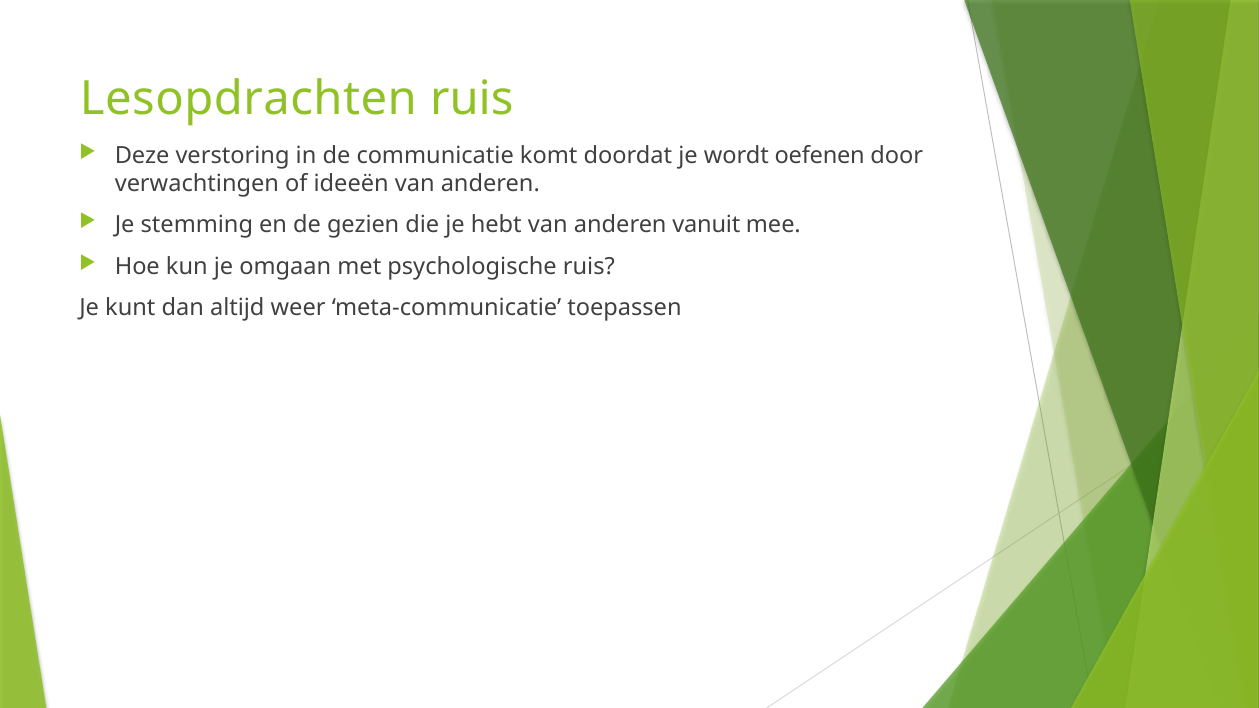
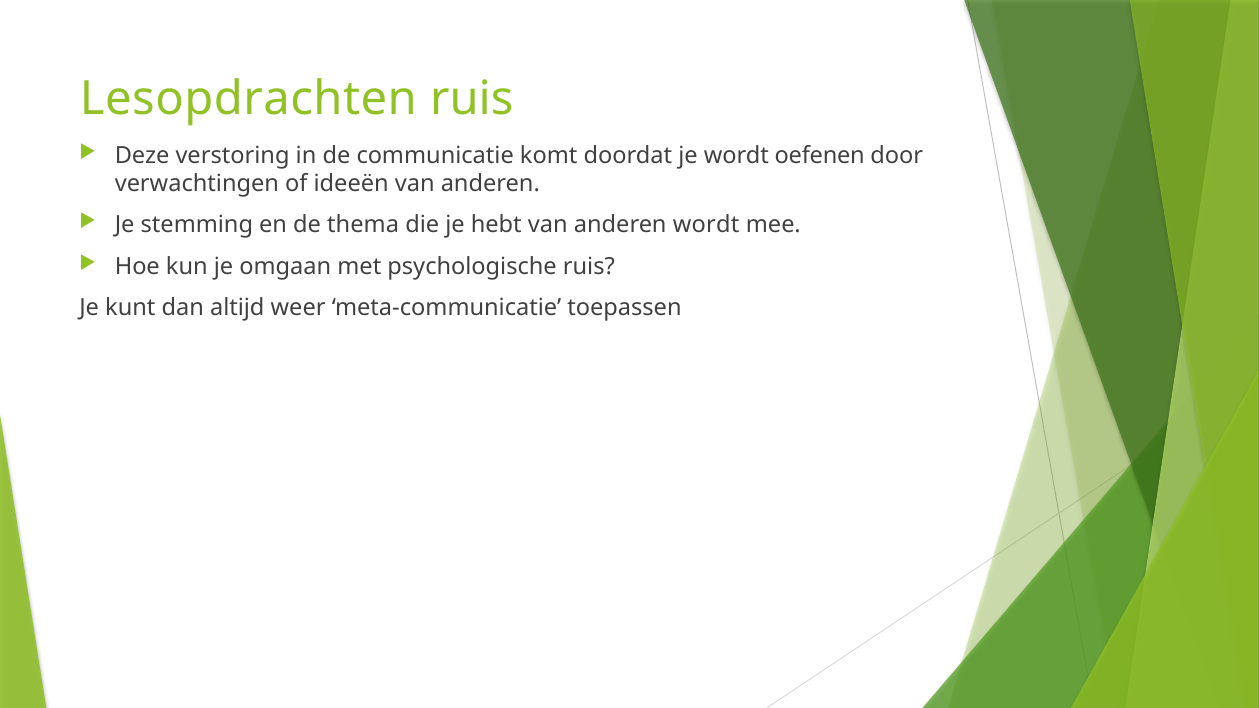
gezien: gezien -> thema (363, 225)
anderen vanuit: vanuit -> wordt (706, 225)
